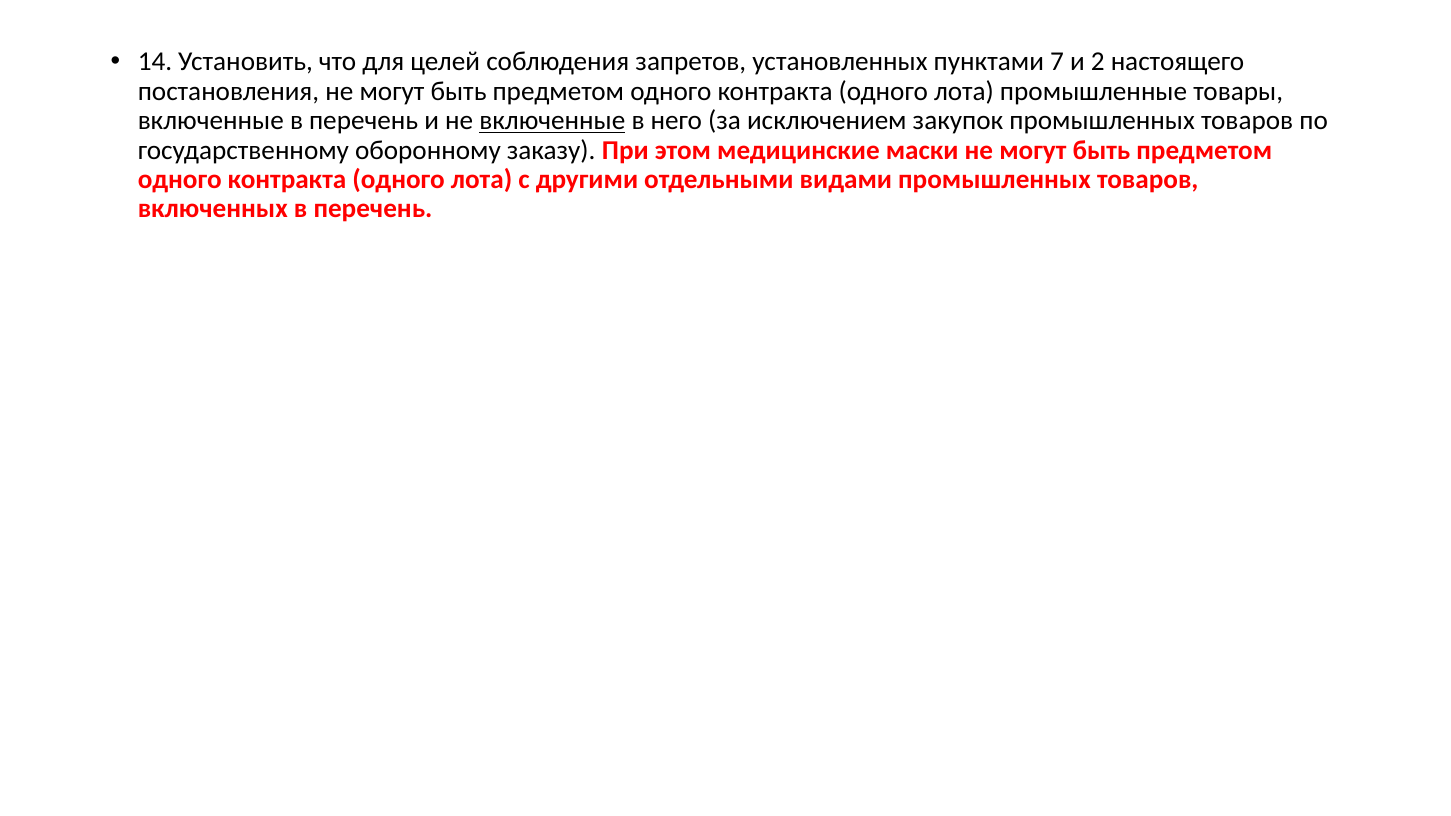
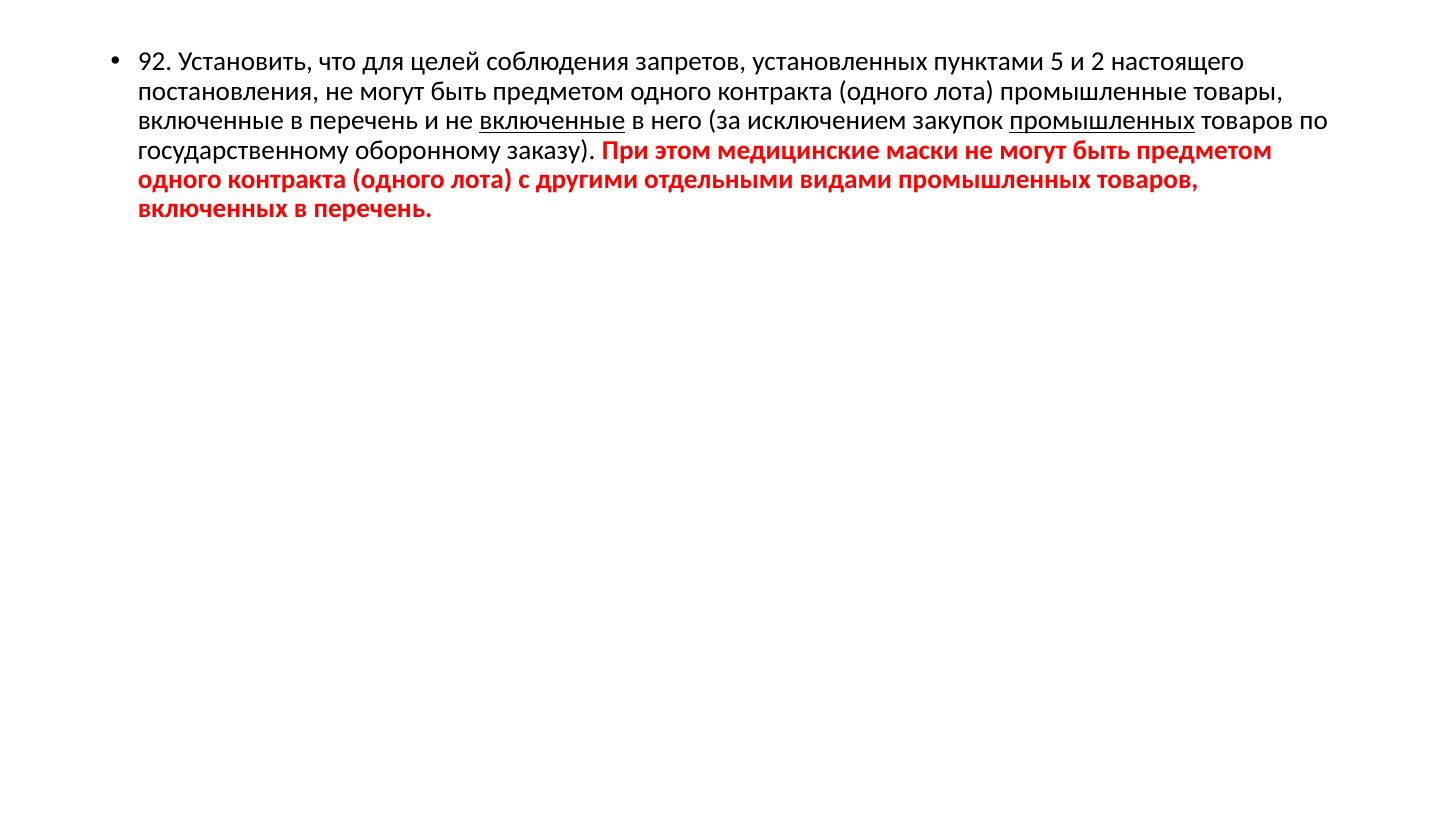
14: 14 -> 92 (155, 62)
7: 7 -> 5 (1057, 62)
промышленных underline: none -> present (1102, 121)
